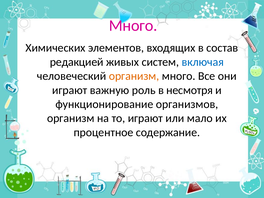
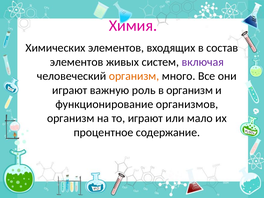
Много: Много -> Химия (133, 26)
редакцией: редакцией -> элементов (77, 62)
включая colour: blue -> purple (203, 62)
в несмотря: несмотря -> организм (190, 90)
